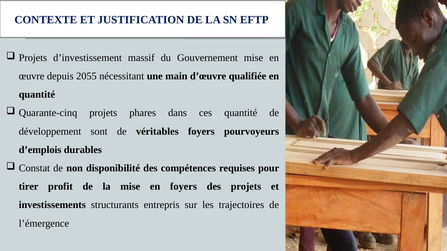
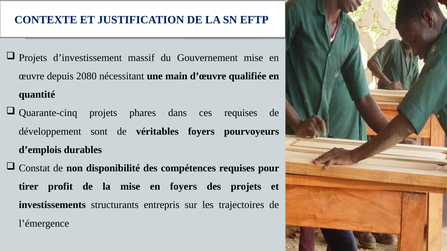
2055: 2055 -> 2080 (86, 76)
ces quantité: quantité -> requises (241, 113)
